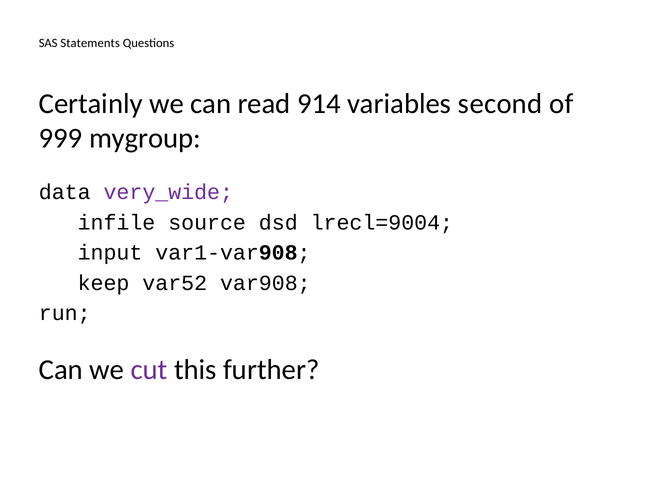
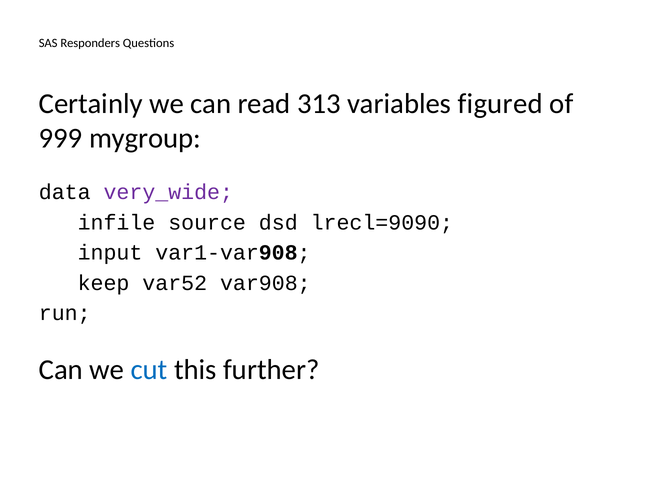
Statements: Statements -> Responders (90, 43)
914: 914 -> 313 (319, 103)
second: second -> figured (500, 103)
lrecl=9004: lrecl=9004 -> lrecl=9090 (382, 222)
cut colour: purple -> blue (149, 369)
